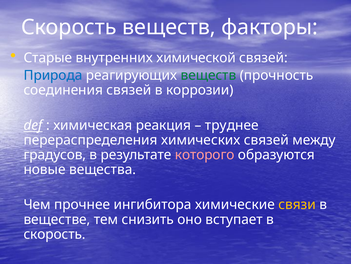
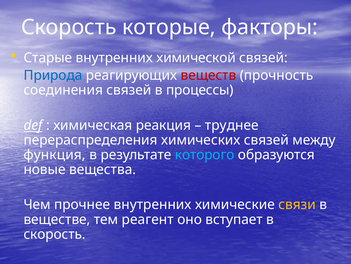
Скорость веществ: веществ -> которые (169, 27)
веществ colour: green -> red (208, 75)
коррозии: коррозии -> процессы (200, 90)
градусов: градусов -> функция (55, 154)
которого colour: pink -> light blue (205, 154)
прочнее ингибитора: ингибитора -> внутренних (153, 204)
снизить: снизить -> реагент (148, 219)
